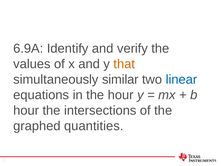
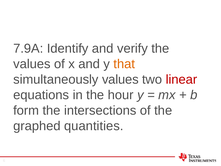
6.9A: 6.9A -> 7.9A (28, 48)
simultaneously similar: similar -> values (120, 79)
linear colour: blue -> red (181, 79)
hour: hour -> form (26, 110)
